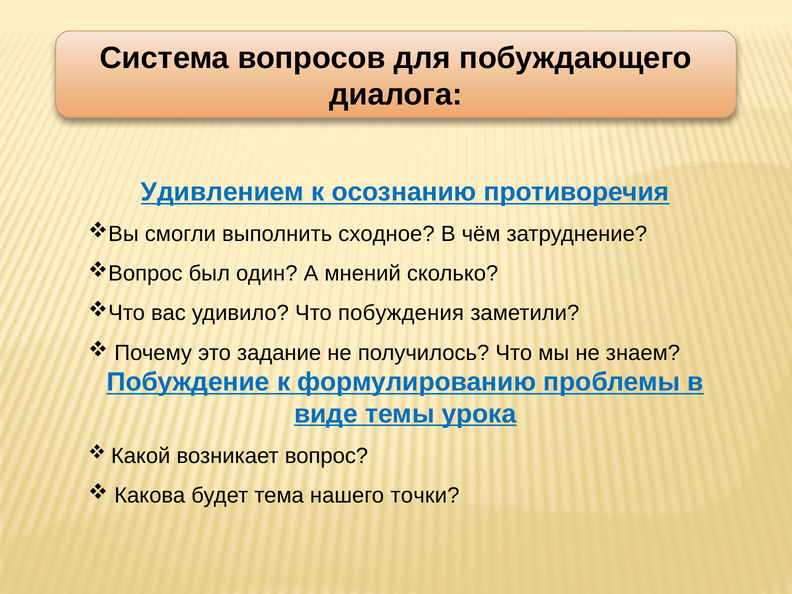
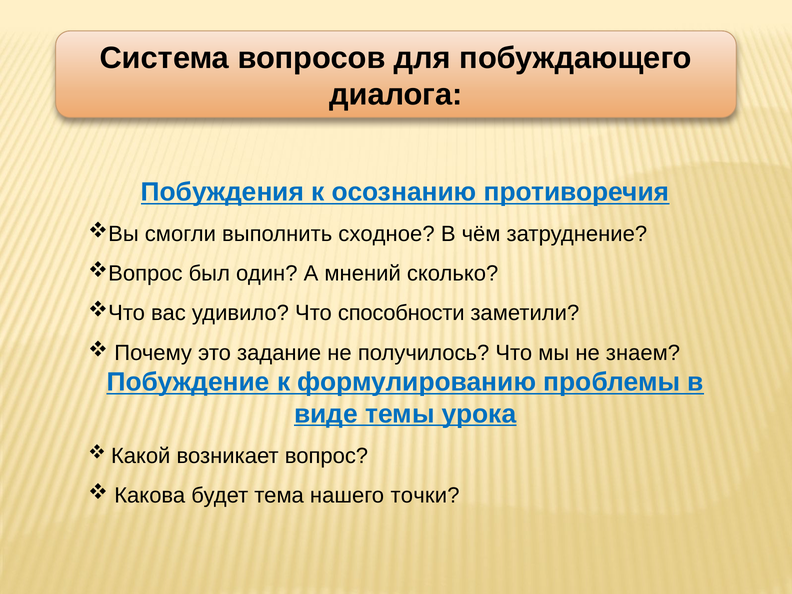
Удивлением: Удивлением -> Побуждения (222, 192)
побуждения: побуждения -> способности (401, 313)
